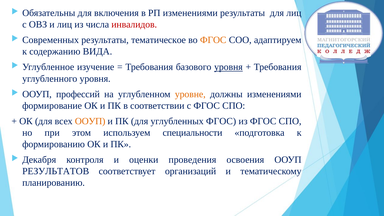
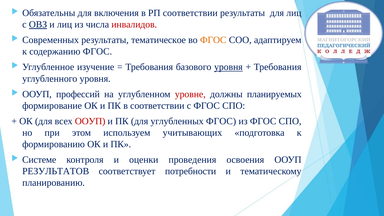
РП изменениями: изменениями -> соответствии (190, 13)
ОВЗ underline: none -> present (38, 24)
содержанию ВИДА: ВИДА -> ФГОС (97, 52)
уровне colour: orange -> red (190, 94)
должны изменениями: изменениями -> планируемых (274, 94)
ООУП colour: orange -> red (90, 121)
специальности: специальности -> учитывающих (192, 133)
Декабря: Декабря -> Системе (39, 160)
организаций: организаций -> потребности (191, 171)
